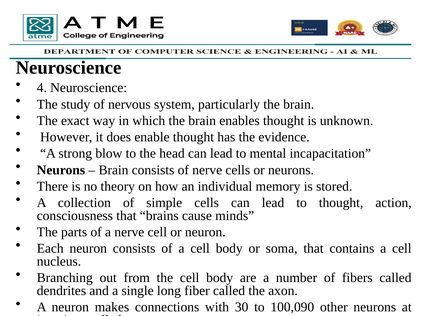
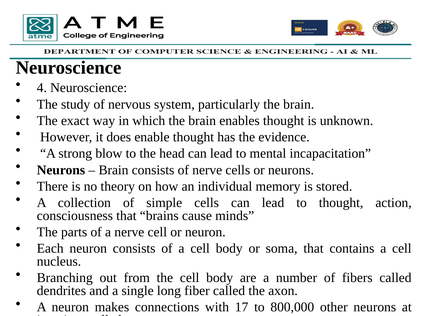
30: 30 -> 17 (242, 307)
100,090: 100,090 -> 800,000 (292, 307)
